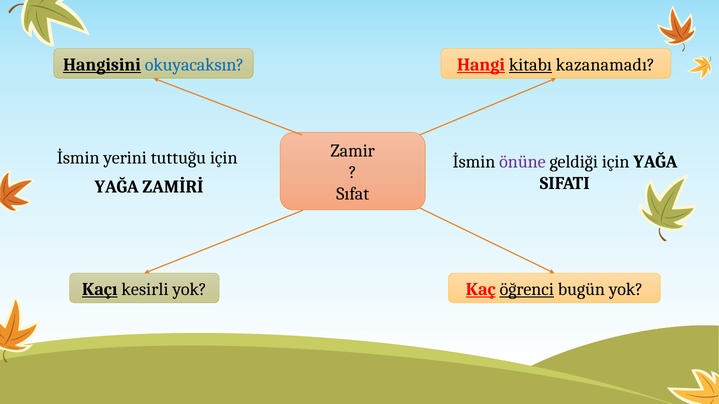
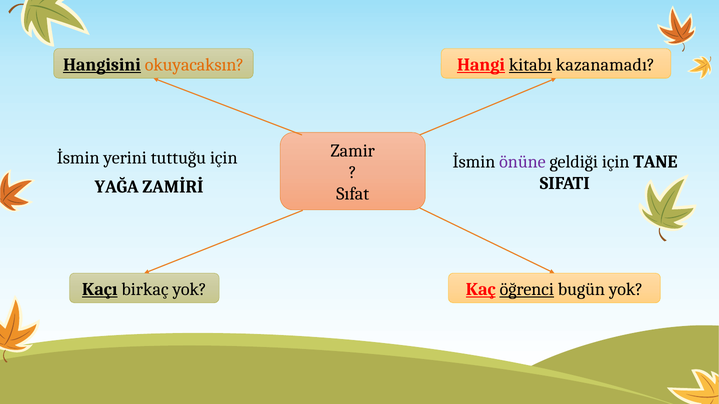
okuyacaksın colour: blue -> orange (194, 65)
geldiği için YAĞA: YAĞA -> TANE (655, 162)
kesirli: kesirli -> birkaç (145, 290)
